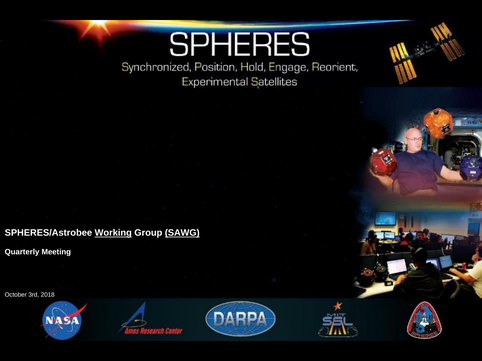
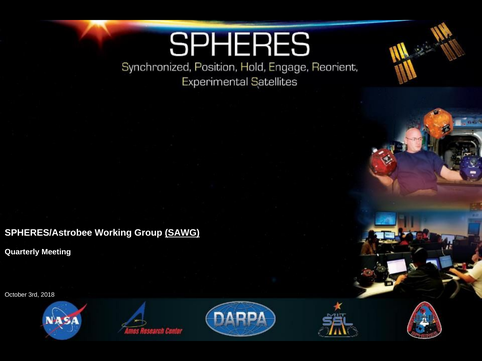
Working underline: present -> none (113, 233)
